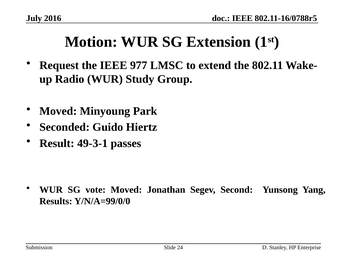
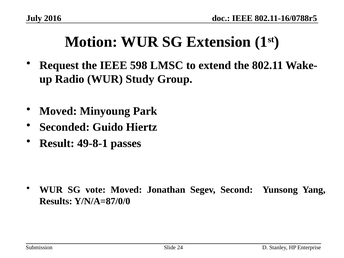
977: 977 -> 598 (139, 65)
49-3-1: 49-3-1 -> 49-8-1 (93, 143)
Y/N/A=99/0/0: Y/N/A=99/0/0 -> Y/N/A=87/0/0 (102, 201)
